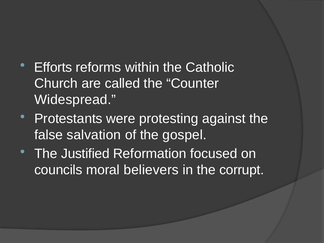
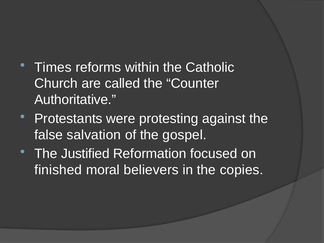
Efforts: Efforts -> Times (53, 67)
Widespread: Widespread -> Authoritative (75, 100)
councils: councils -> finished (58, 170)
corrupt: corrupt -> copies (242, 170)
